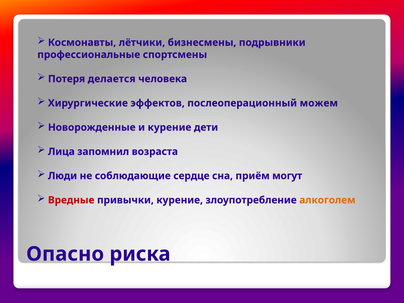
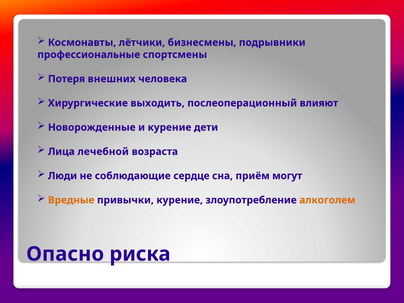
делается: делается -> внешних (112, 79)
эффектов: эффектов -> выходить (158, 103)
можем: можем -> влияют (319, 103)
запомнил: запомнил -> лечебной (103, 152)
Вредные colour: red -> orange (71, 200)
